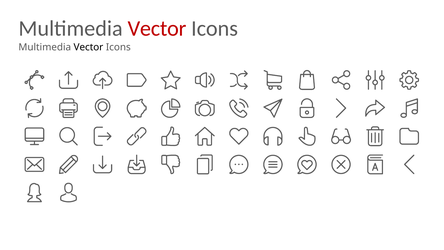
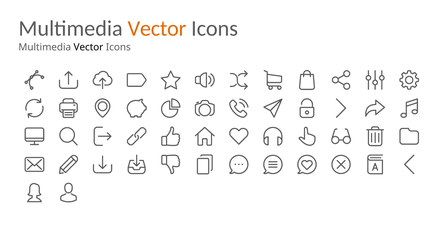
Vector colour: red -> orange (157, 28)
